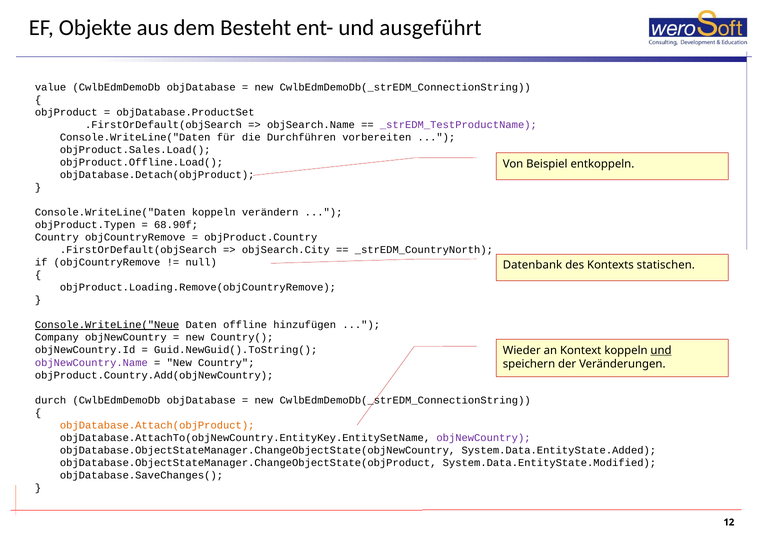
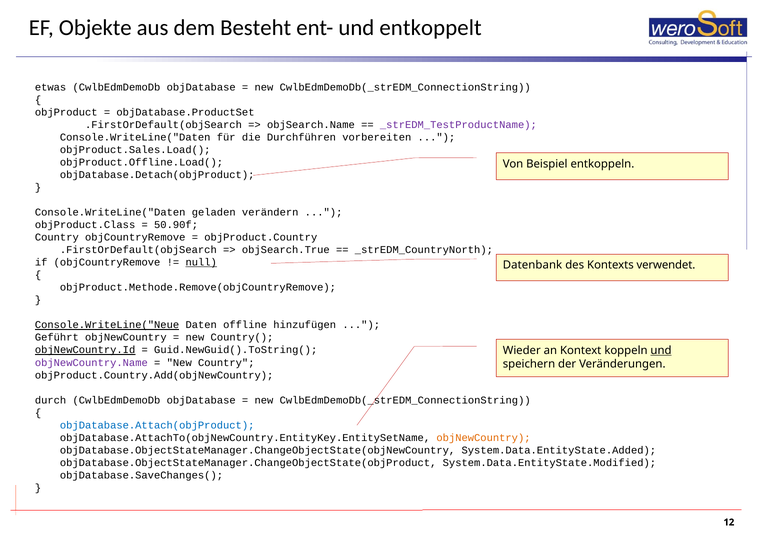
ausgeführt: ausgeführt -> entkoppelt (431, 28)
value: value -> etwas (51, 87)
Console.WriteLine("Daten koppeln: koppeln -> geladen (214, 213)
objProduct.Typen: objProduct.Typen -> objProduct.Class (85, 225)
68.90f: 68.90f -> 50.90f (176, 225)
objSearch.City: objSearch.City -> objSearch.True (286, 250)
null underline: none -> present (201, 263)
statischen: statischen -> verwendet (666, 265)
objProduct.Loading.Remove(objCountryRemove: objProduct.Loading.Remove(objCountryRemove -> objProduct.Methode.Remove(objCountryRemove (198, 288)
Company: Company -> Geführt (57, 338)
objNewCountry.Id underline: none -> present (85, 350)
objDatabase.Attach(objProduct colour: orange -> blue (157, 425)
objNewCountry colour: purple -> orange (483, 438)
